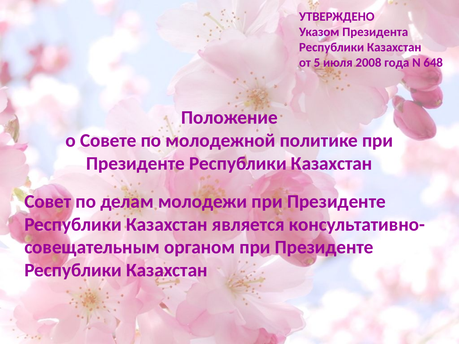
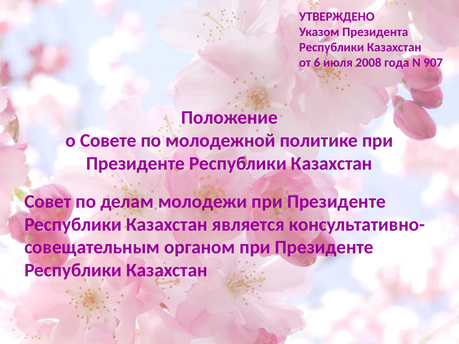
5: 5 -> 6 (317, 63)
648: 648 -> 907 (433, 63)
